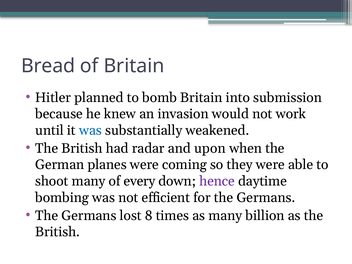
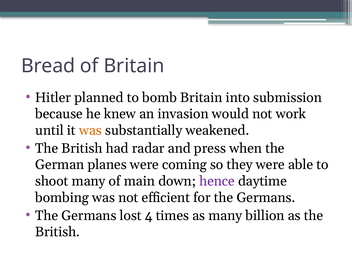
was colour: blue -> orange (90, 130)
upon: upon -> press (210, 148)
every: every -> main (139, 181)
8: 8 -> 4 (149, 215)
